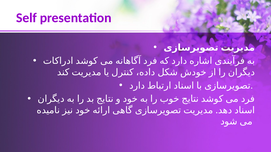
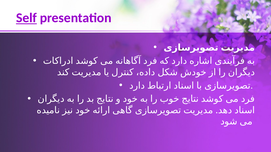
Self underline: none -> present (26, 18)
